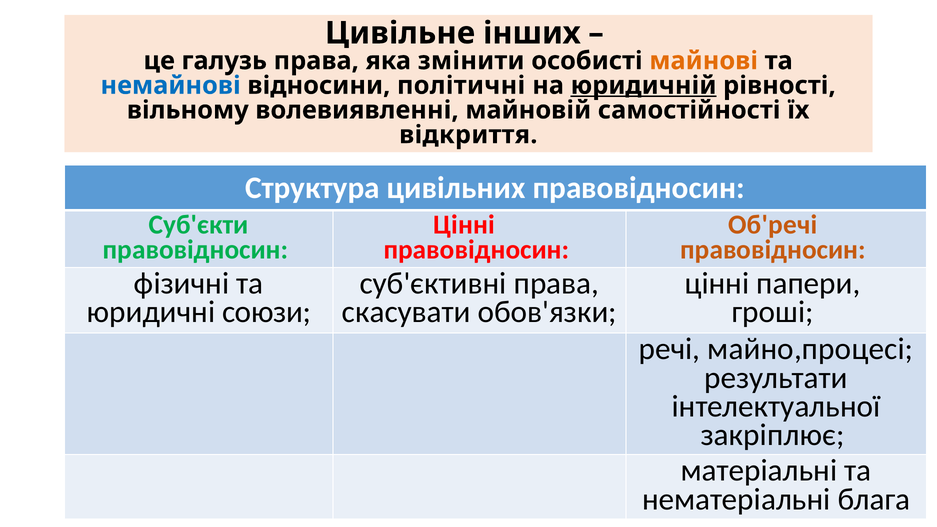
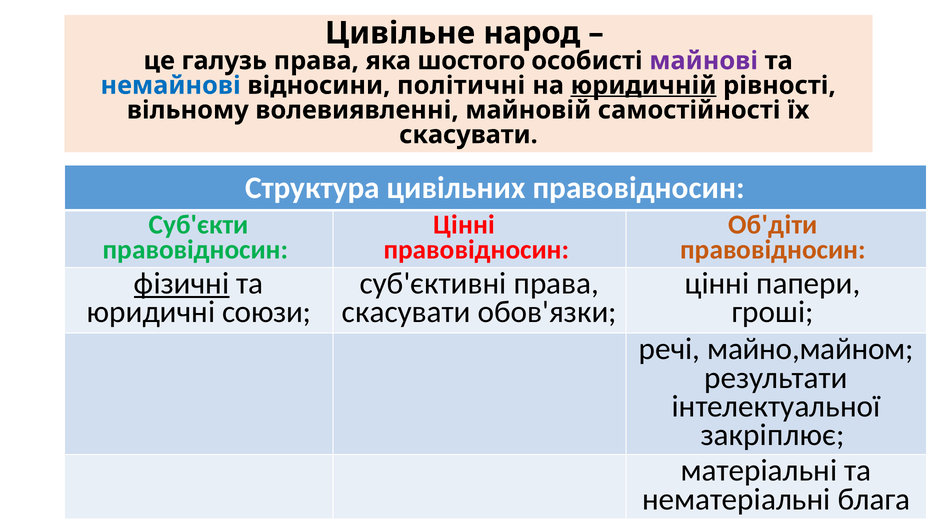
інших: інших -> народ (532, 33)
змінити: змінити -> шостого (471, 61)
майнові colour: orange -> purple (704, 61)
відкриття: відкриття -> скасувати (468, 135)
Об'речі: Об'речі -> Об'діти (773, 225)
фізичні underline: none -> present (182, 284)
майно,процесі: майно,процесі -> майно,майном (810, 349)
